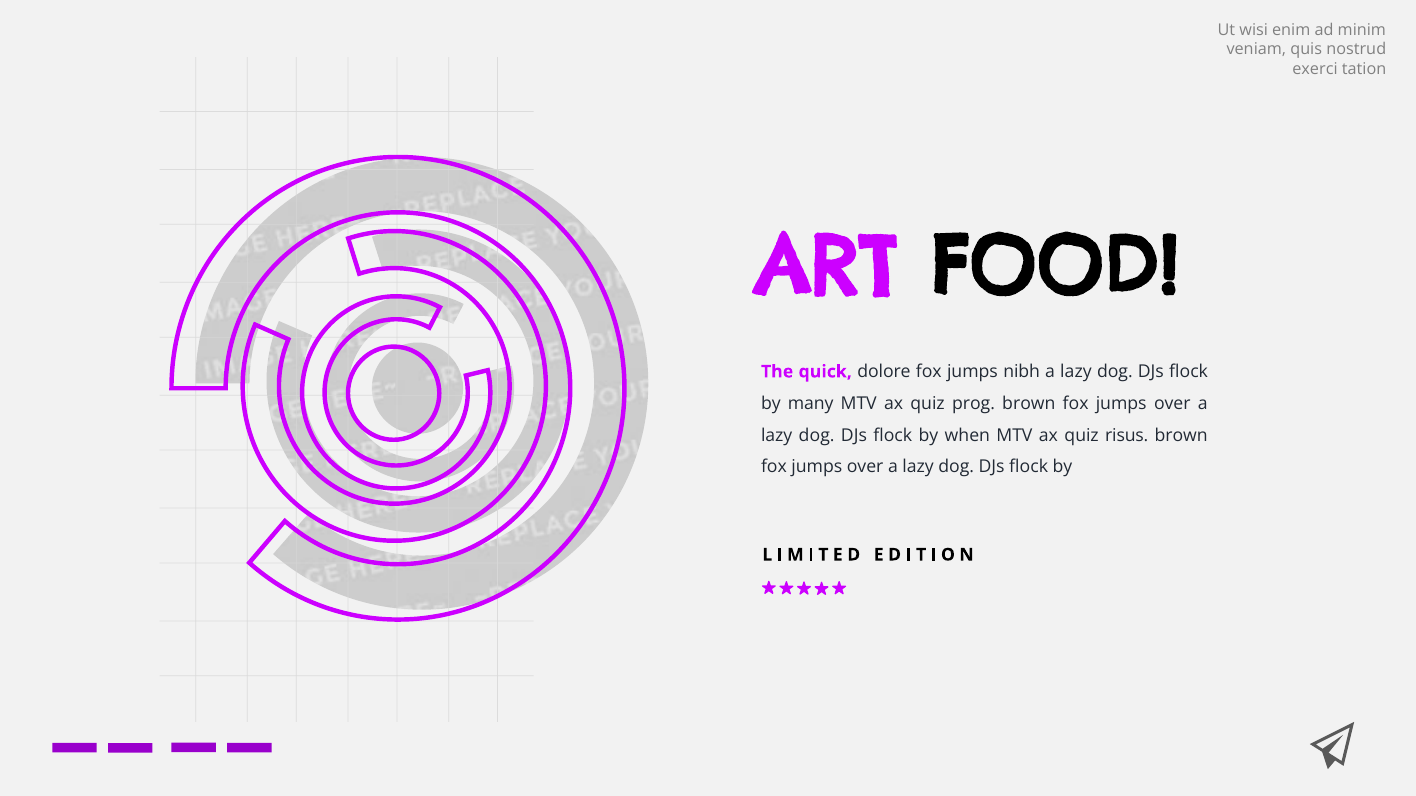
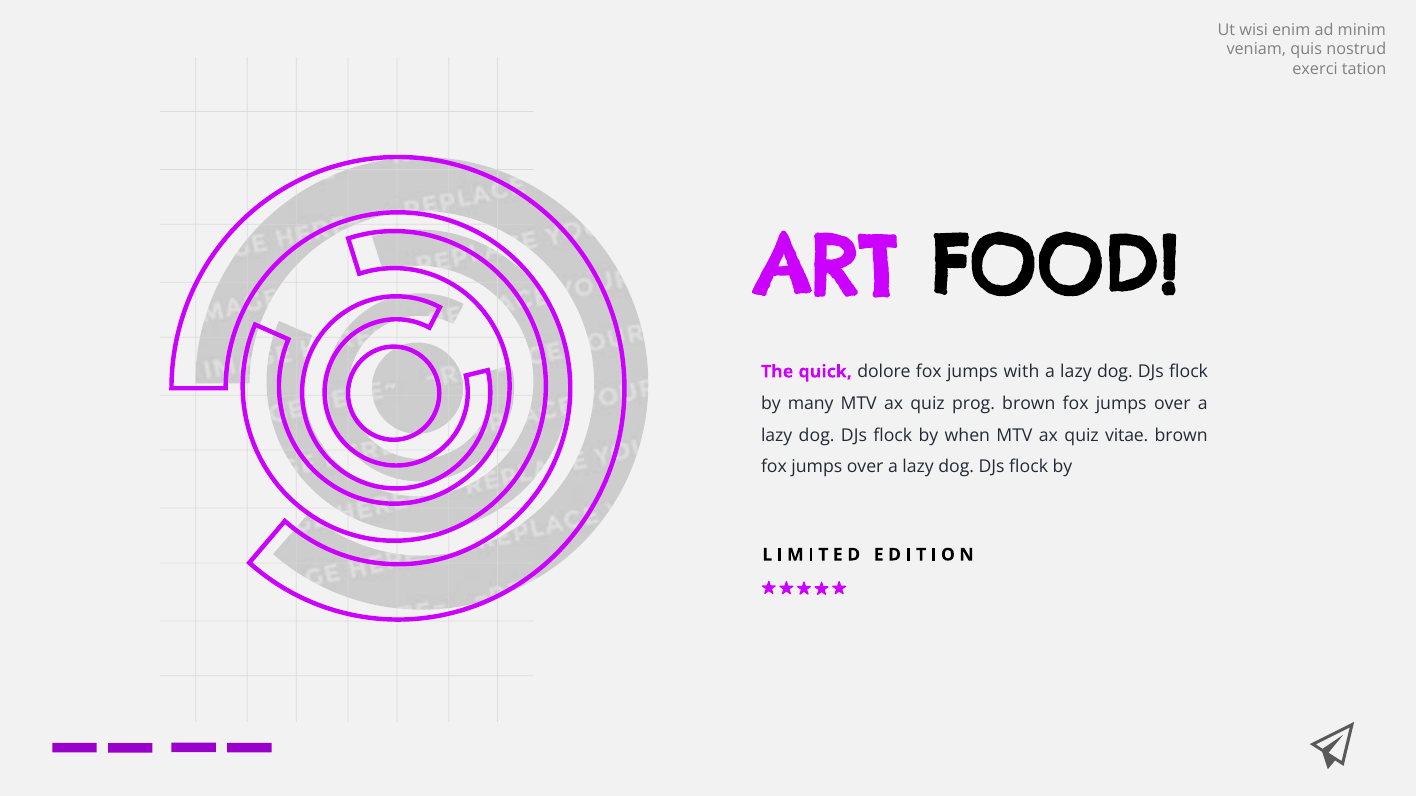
nibh: nibh -> with (1021, 372)
risus: risus -> vitae (1127, 436)
